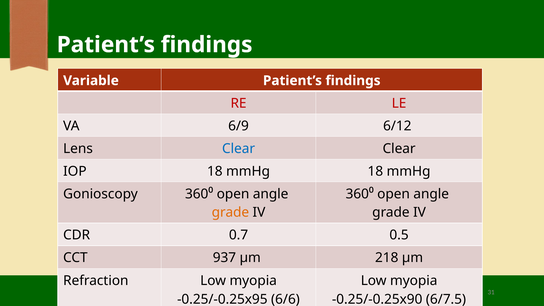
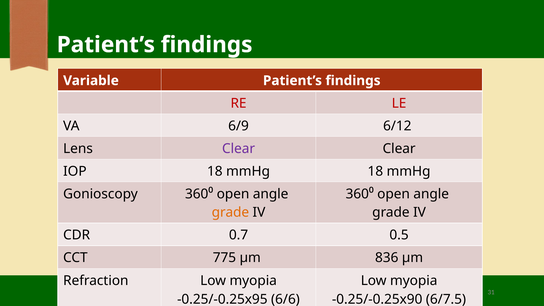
Clear colour: blue -> purple (239, 149)
937: 937 -> 775 (224, 258)
218: 218 -> 836 (387, 258)
